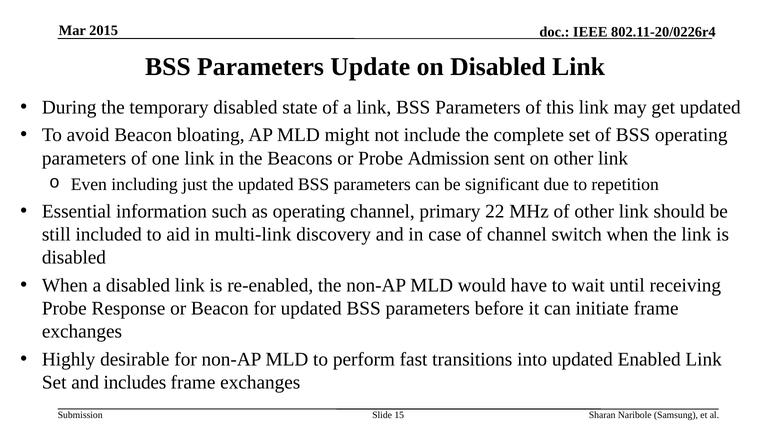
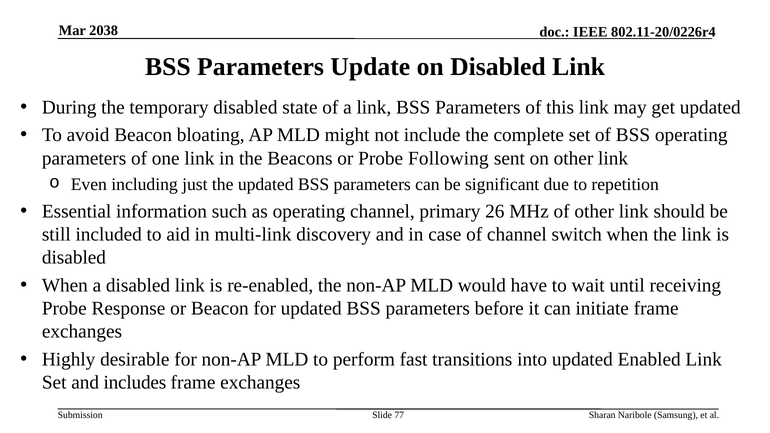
2015: 2015 -> 2038 (104, 31)
Admission: Admission -> Following (448, 158)
22: 22 -> 26 (495, 211)
15: 15 -> 77 (399, 415)
